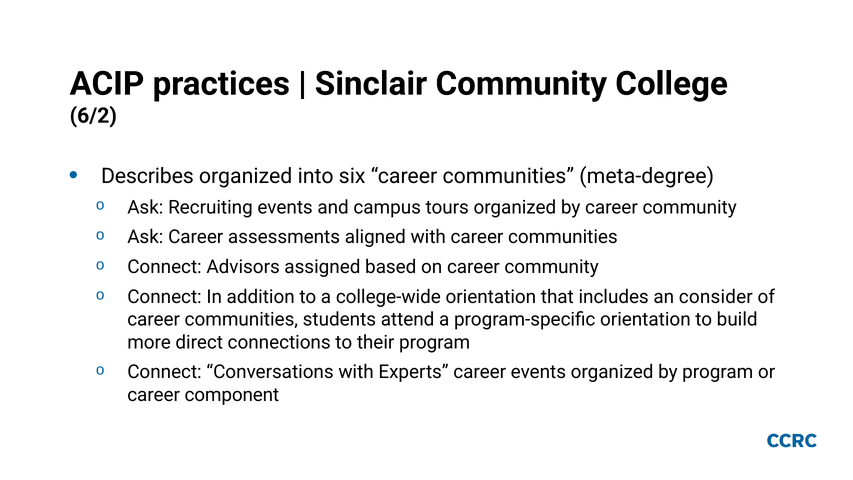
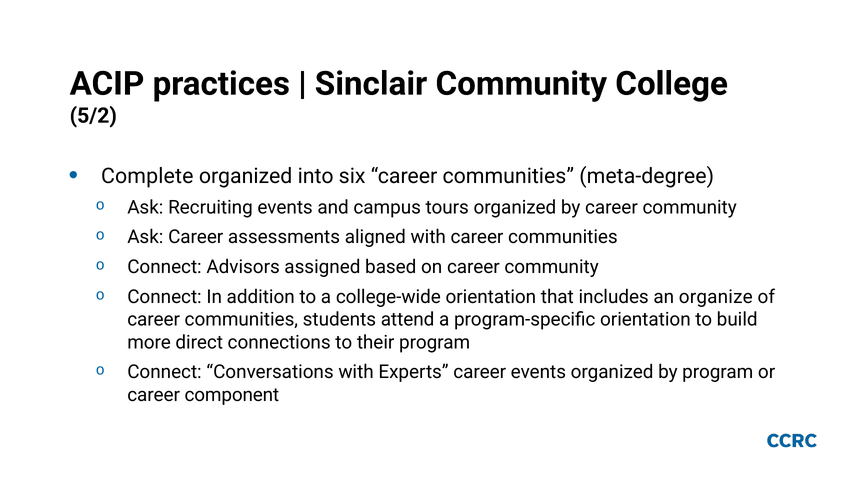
6/2: 6/2 -> 5/2 (93, 116)
Describes: Describes -> Complete (147, 176)
consider: consider -> organize (716, 297)
